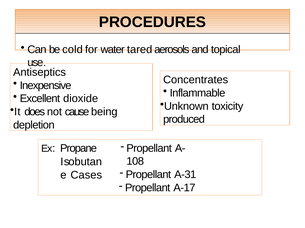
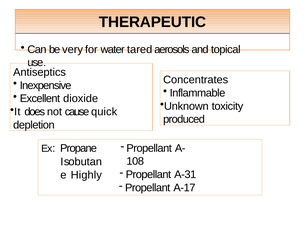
PROCEDURES: PROCEDURES -> THERAPEUTIC (153, 22)
cold: cold -> very (73, 50)
being: being -> quick (104, 112)
Cases: Cases -> Highly (86, 176)
